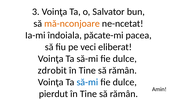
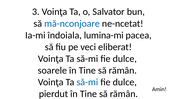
mă-nconjoare colour: orange -> blue (72, 24)
păcate-mi: păcate-mi -> lumina-mi (104, 35)
zdrobit: zdrobit -> soarele (52, 71)
